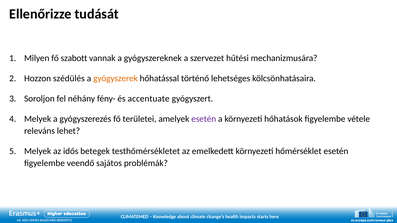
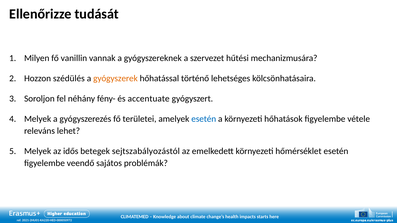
szabott: szabott -> vanillin (74, 58)
esetén colour: purple -> blue (204, 119)
testhőmérsékletet: testhőmérsékletet -> sejtszabályozástól (146, 151)
